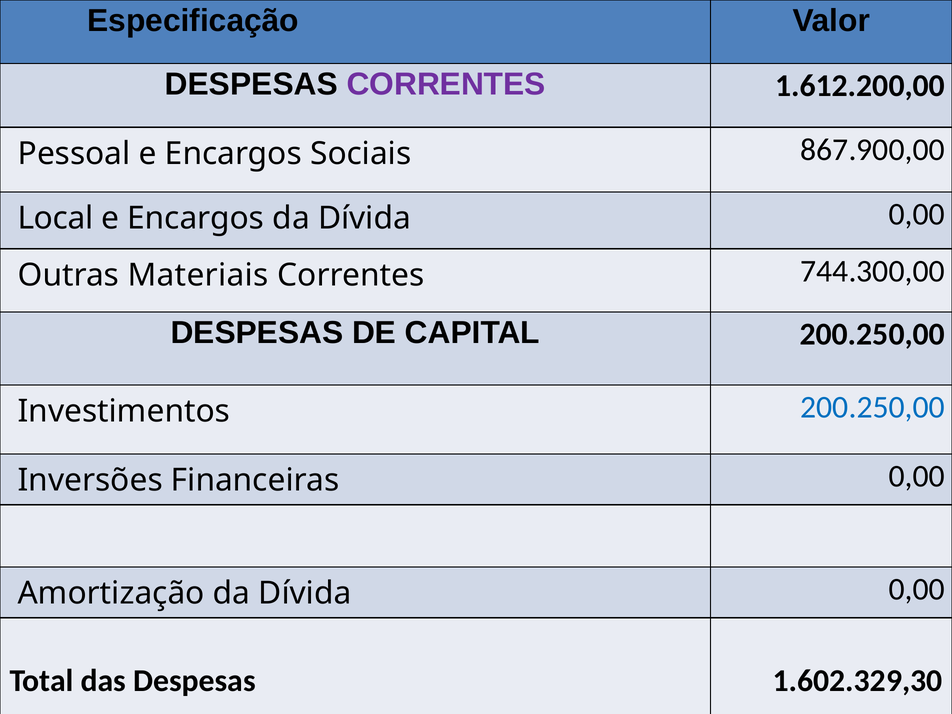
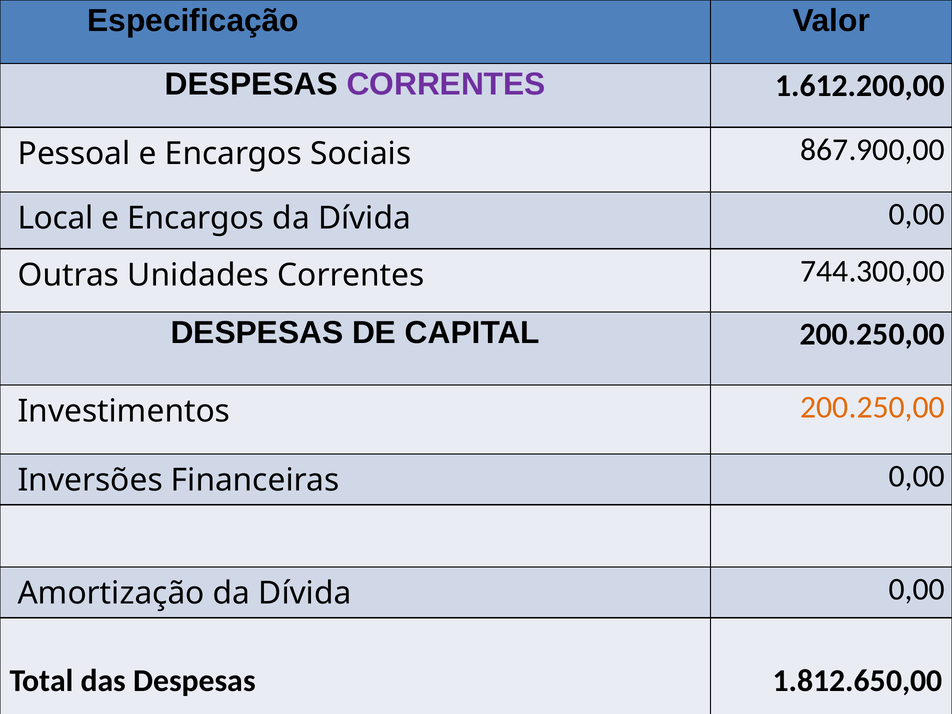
Materiais: Materiais -> Unidades (198, 275)
200.250,00 colour: blue -> orange (873, 407)
1.602.329,30: 1.602.329,30 -> 1.812.650,00 (858, 681)
